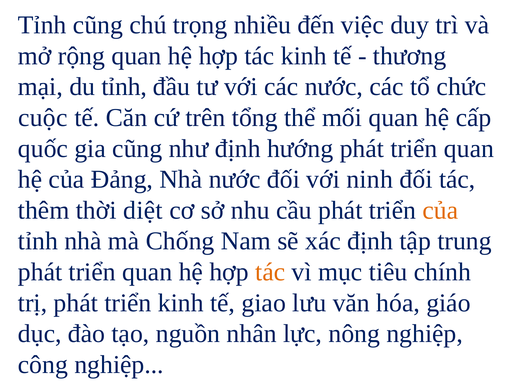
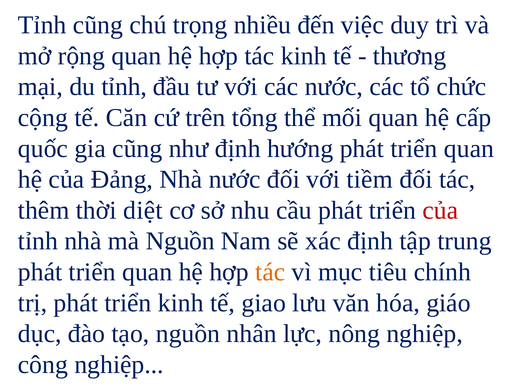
cuộc: cuộc -> cộng (43, 118)
ninh: ninh -> tiềm (370, 180)
của colour: orange -> red (440, 210)
mà Chống: Chống -> Nguồn (180, 241)
